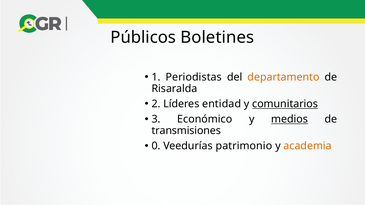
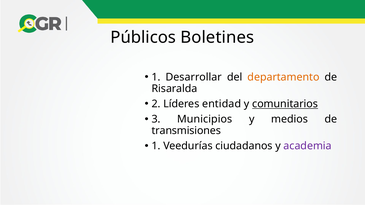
Periodistas: Periodistas -> Desarrollar (194, 77)
Económico: Económico -> Municipios (205, 119)
medios underline: present -> none (290, 119)
0: 0 -> 1 (156, 146)
patrimonio: patrimonio -> ciudadanos (244, 146)
academia colour: orange -> purple (308, 146)
